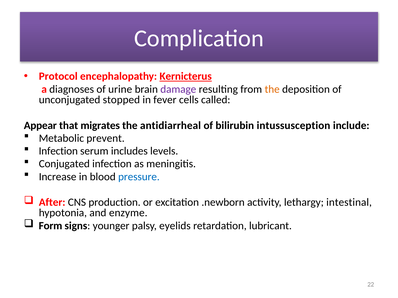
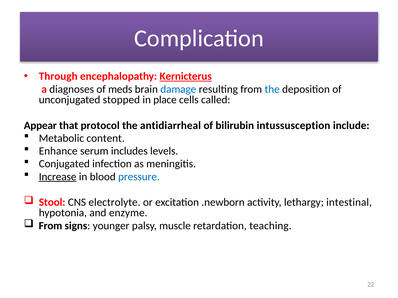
Protocol: Protocol -> Through (58, 76)
urine: urine -> meds (120, 89)
damage colour: purple -> blue (178, 89)
the colour: orange -> blue (272, 89)
fever: fever -> place (165, 100)
migrates: migrates -> protocol (100, 126)
prevent: prevent -> content (106, 138)
Infection: Infection -> Enhance (58, 151)
Increase underline: none -> present (58, 177)
After: After -> Stool (52, 203)
production: production -> electrolyte (114, 203)
Form: Form -> From (50, 226)
eyelids: eyelids -> muscle (175, 226)
lubricant: lubricant -> teaching (270, 226)
